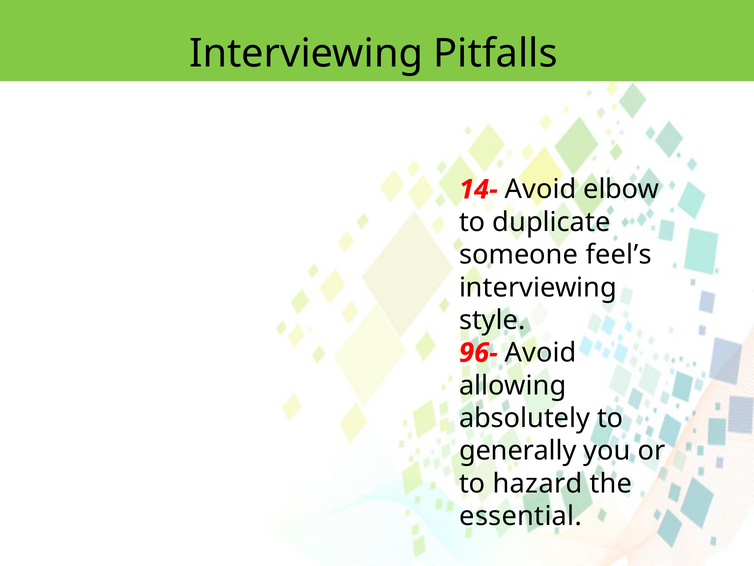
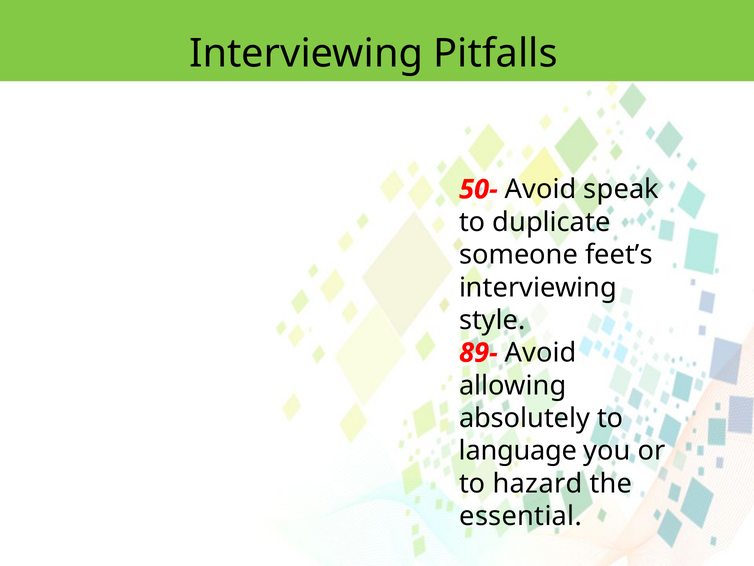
14-: 14- -> 50- (478, 189)
elbow: elbow -> speak (621, 189)
feel’s: feel’s -> feet’s (619, 255)
96-: 96- -> 89- (478, 353)
generally: generally -> language (518, 451)
